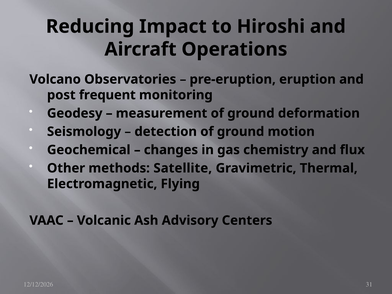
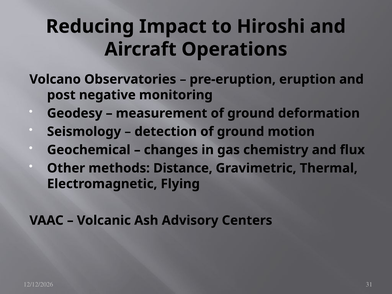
frequent: frequent -> negative (107, 95)
Satellite: Satellite -> Distance (183, 168)
